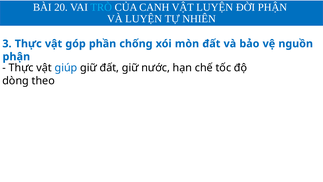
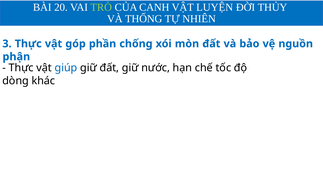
TRÒ colour: light blue -> light green (101, 7)
ĐỜI PHẬN: PHẬN -> THỦY (272, 7)
VÀ LUYỆN: LUYỆN -> THỐNG (144, 19)
theo: theo -> khác (43, 81)
